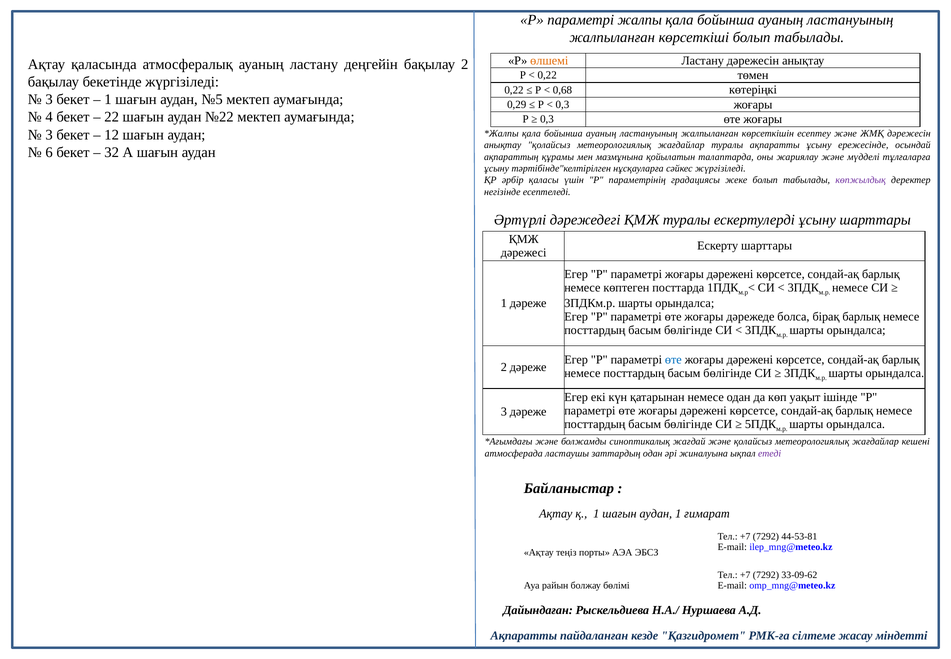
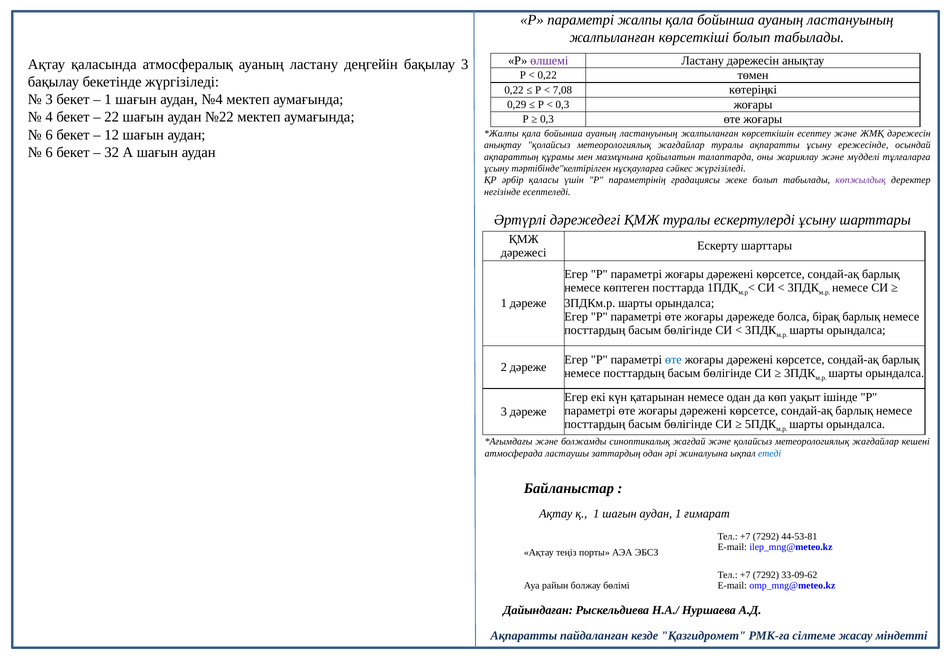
өлшемі colour: orange -> purple (549, 60)
бақылау 2: 2 -> 3 (465, 64)
0,68: 0,68 -> 7,08 (562, 90)
№5: №5 -> №4 (212, 99)
3: 3 -> 6 (49, 135)
етеді colour: purple -> blue (770, 453)
